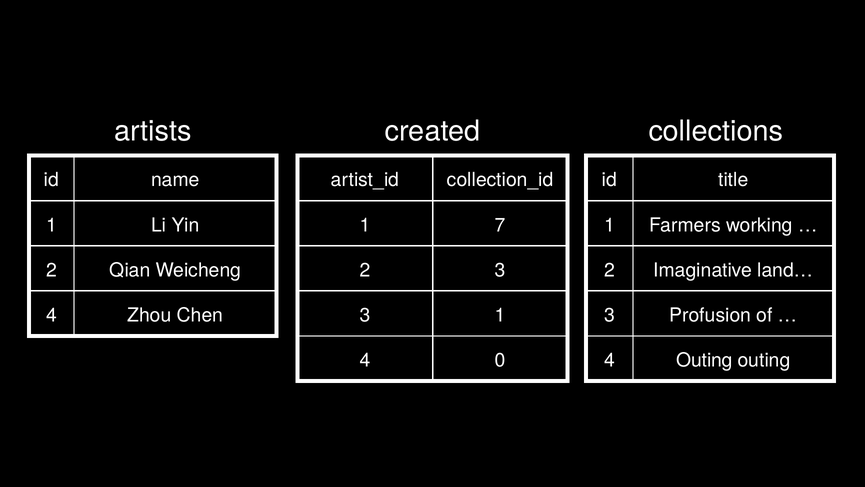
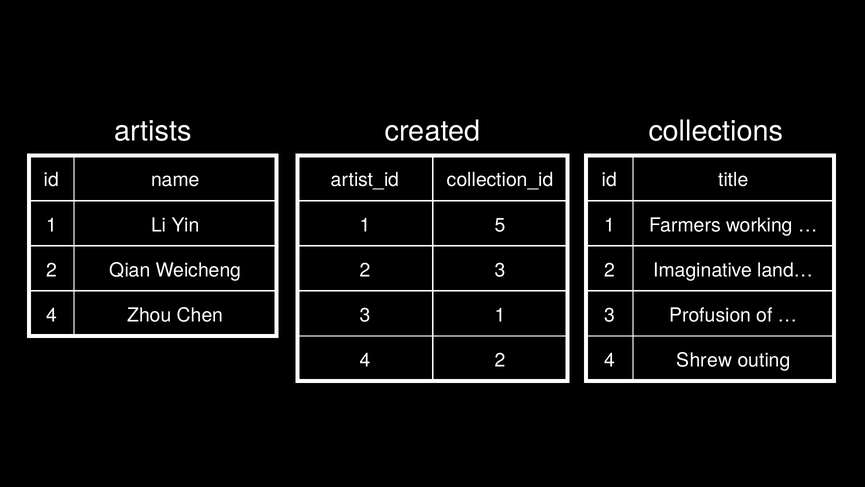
7: 7 -> 5 (500, 225)
4 0: 0 -> 2 (500, 360)
4 Outing: Outing -> Shrew (704, 360)
